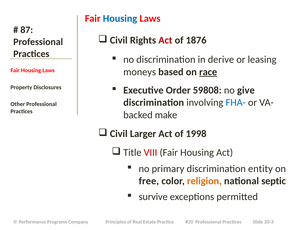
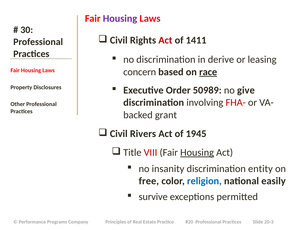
Housing colour: blue -> purple (120, 19)
87: 87 -> 30 (27, 30)
1876: 1876 -> 1411 (196, 40)
moneys: moneys -> concern (140, 72)
59808: 59808 -> 50989 (207, 90)
FHA- colour: blue -> red (236, 103)
make: make -> grant (166, 115)
Larger: Larger -> Rivers (143, 134)
1998: 1998 -> 1945 (196, 134)
Housing underline: none -> present (197, 153)
primary: primary -> insanity (168, 169)
religion colour: orange -> blue (204, 181)
septic: septic -> easily (274, 181)
